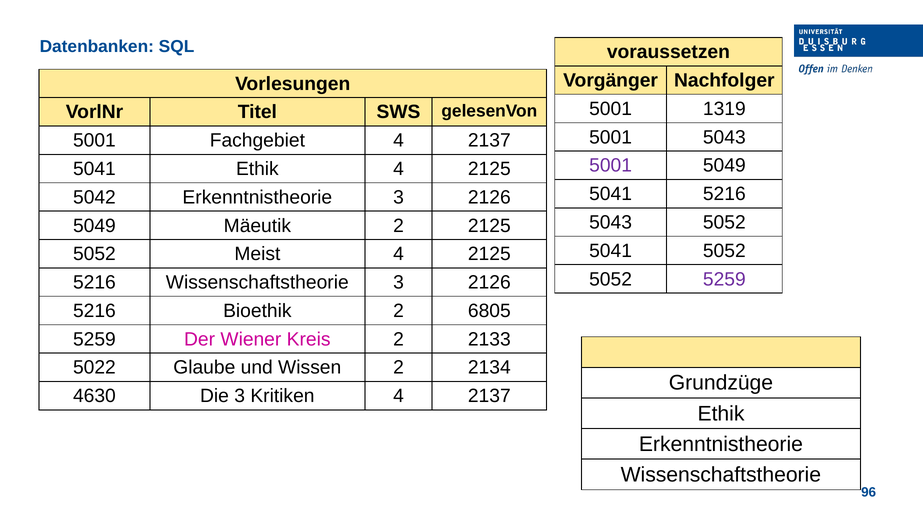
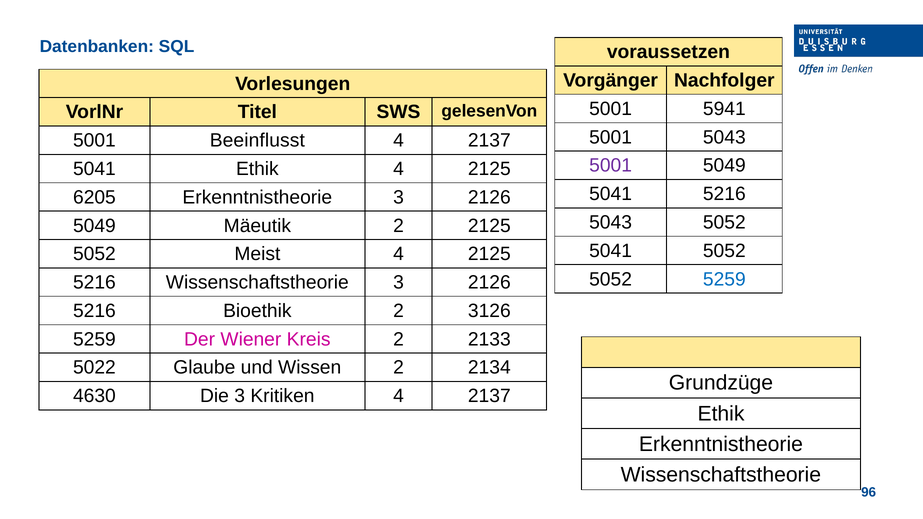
1319: 1319 -> 5941 (724, 109)
Fachgebiet: Fachgebiet -> Beeinflusst (257, 141)
5042: 5042 -> 6205 (94, 197)
5259 colour: purple -> blue (724, 279)
6805: 6805 -> 3126 (489, 311)
